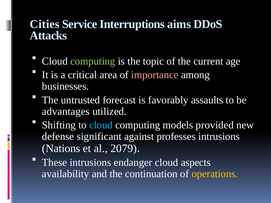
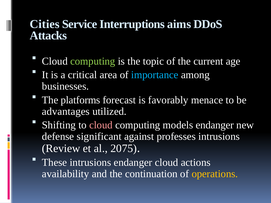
importance colour: pink -> light blue (155, 75)
untrusted: untrusted -> platforms (81, 100)
assaults: assaults -> menace (207, 100)
cloud colour: light blue -> pink (101, 125)
models provided: provided -> endanger (215, 125)
Nations: Nations -> Review (61, 149)
2079: 2079 -> 2075 (124, 149)
aspects: aspects -> actions (196, 163)
